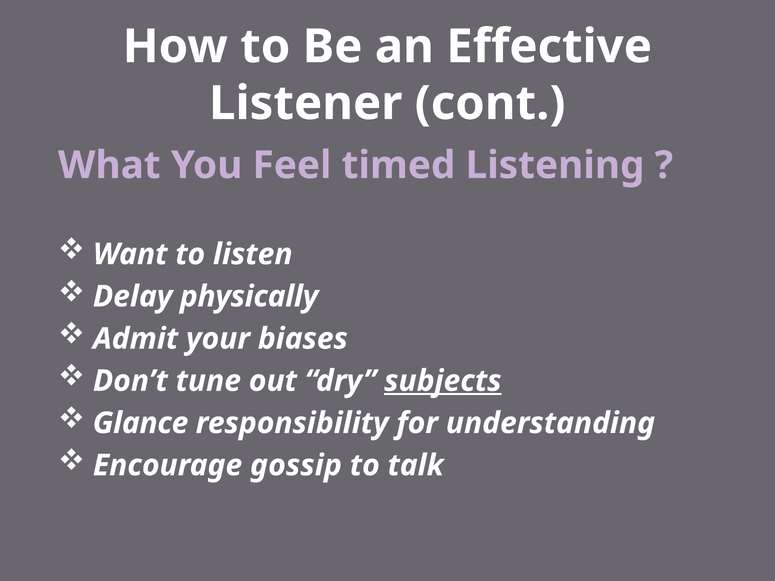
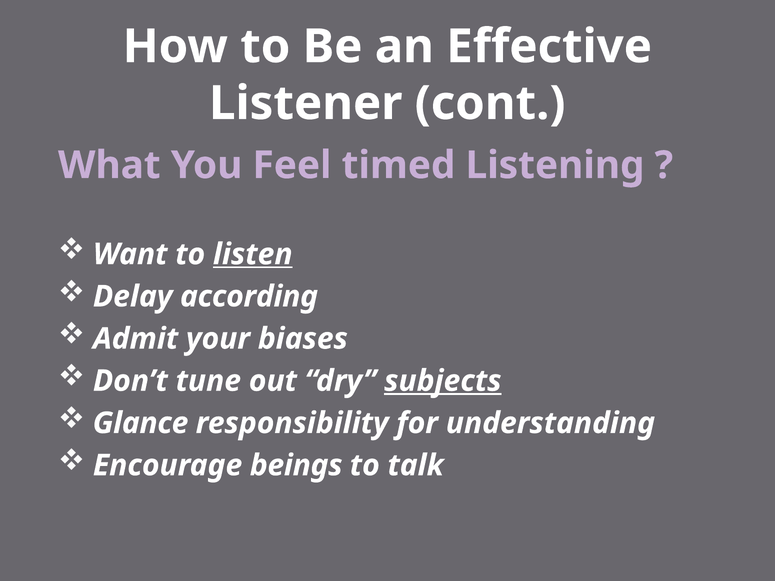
listen underline: none -> present (253, 254)
physically: physically -> according (249, 297)
gossip: gossip -> beings (296, 466)
